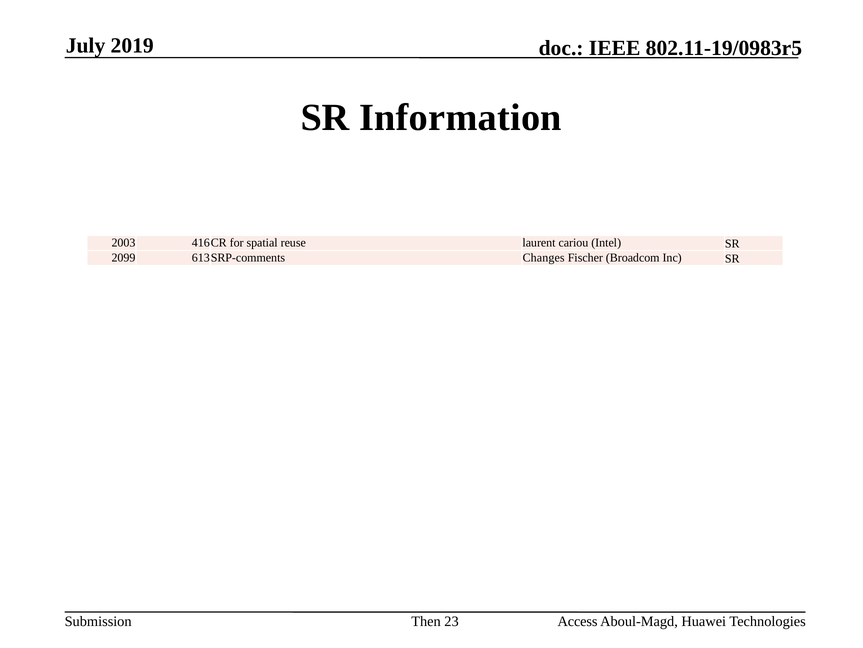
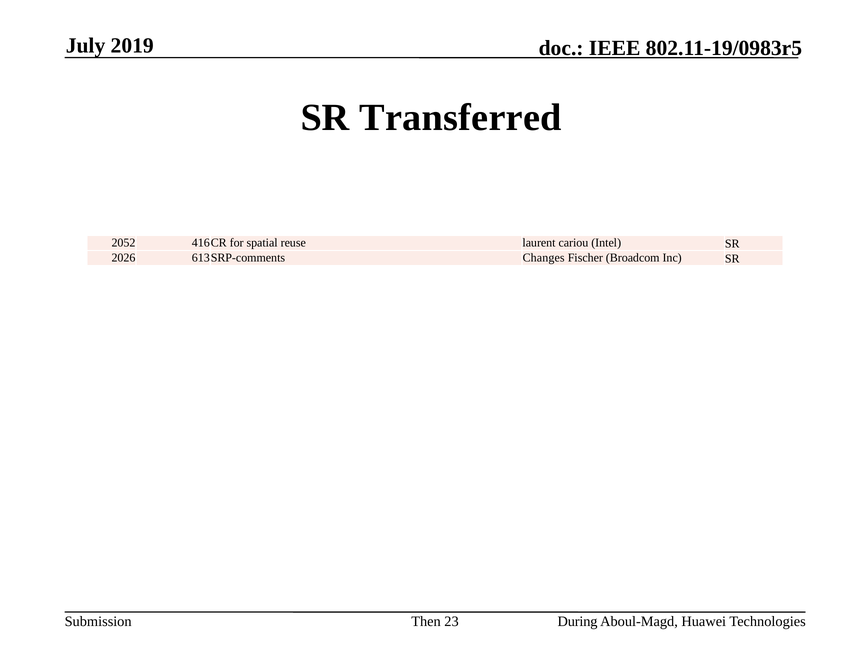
Information: Information -> Transferred (461, 118)
2003: 2003 -> 2052 (123, 242)
2099: 2099 -> 2026 (123, 257)
Access: Access -> During (578, 621)
